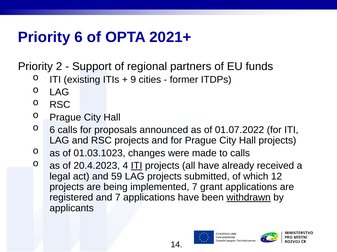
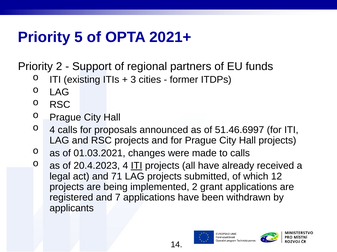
Priority 6: 6 -> 5 (79, 37)
9: 9 -> 3 (133, 80)
6: 6 -> 4 (52, 130)
01.07.2022: 01.07.2022 -> 51.46.6997 (240, 130)
01.03.1023: 01.03.1023 -> 01.03.2021 (99, 154)
59: 59 -> 71 (117, 177)
implemented 7: 7 -> 2 (195, 187)
withdrawn underline: present -> none (249, 198)
